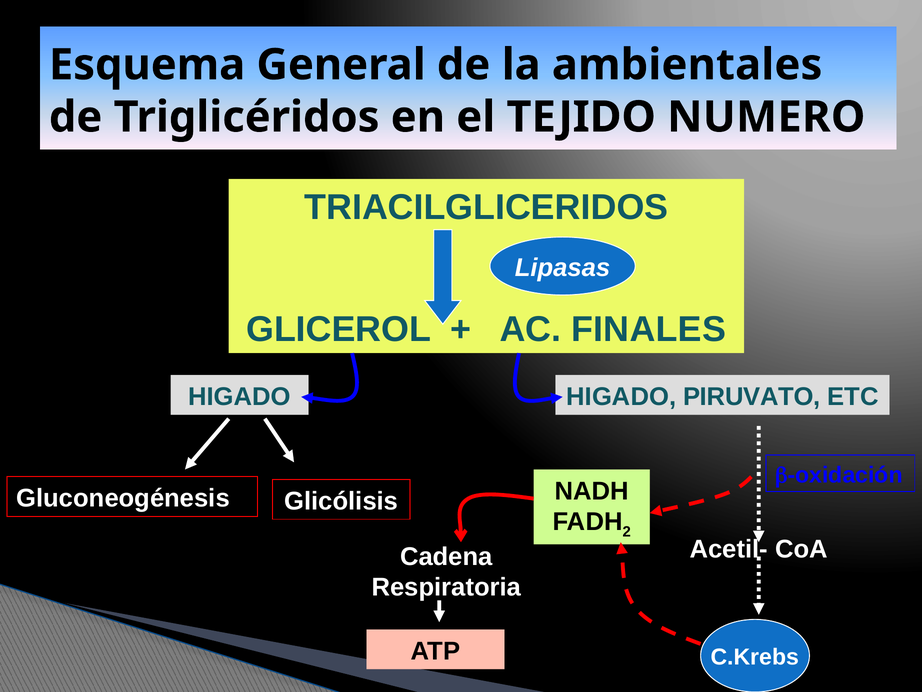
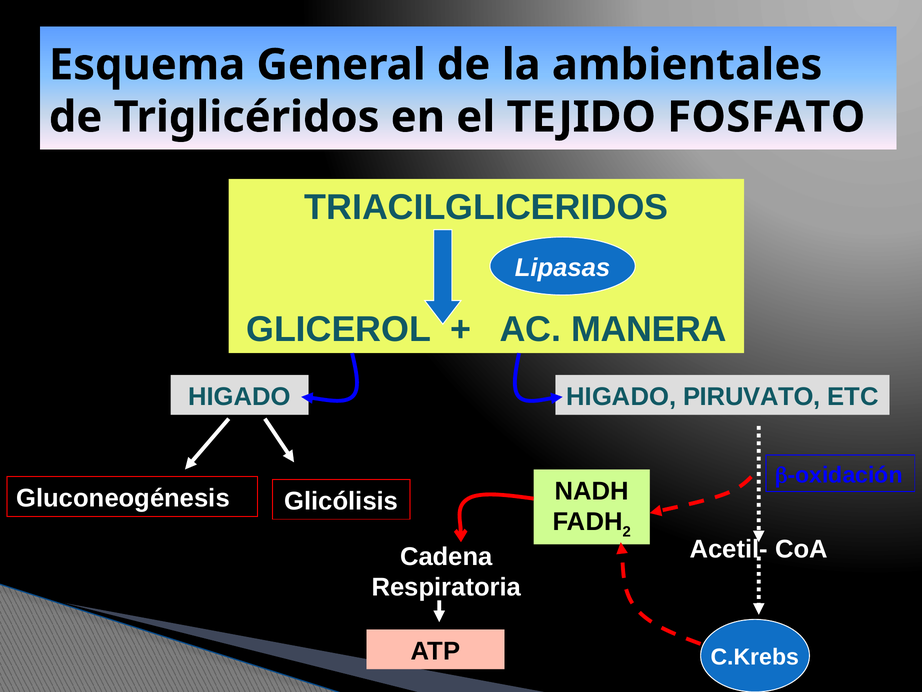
NUMERO: NUMERO -> FOSFATO (766, 117)
FINALES: FINALES -> MANERA (649, 329)
